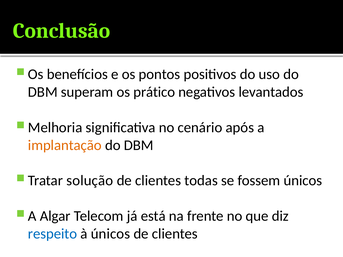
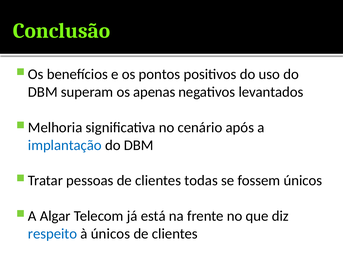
prático: prático -> apenas (154, 92)
implantação colour: orange -> blue (65, 145)
solução: solução -> pessoas (90, 181)
